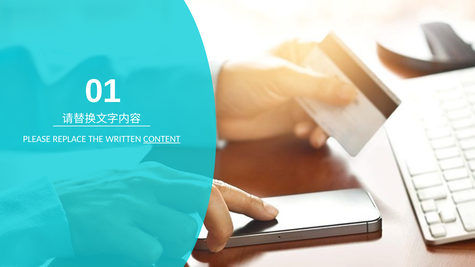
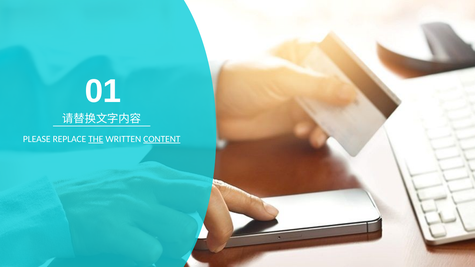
THE underline: none -> present (96, 139)
